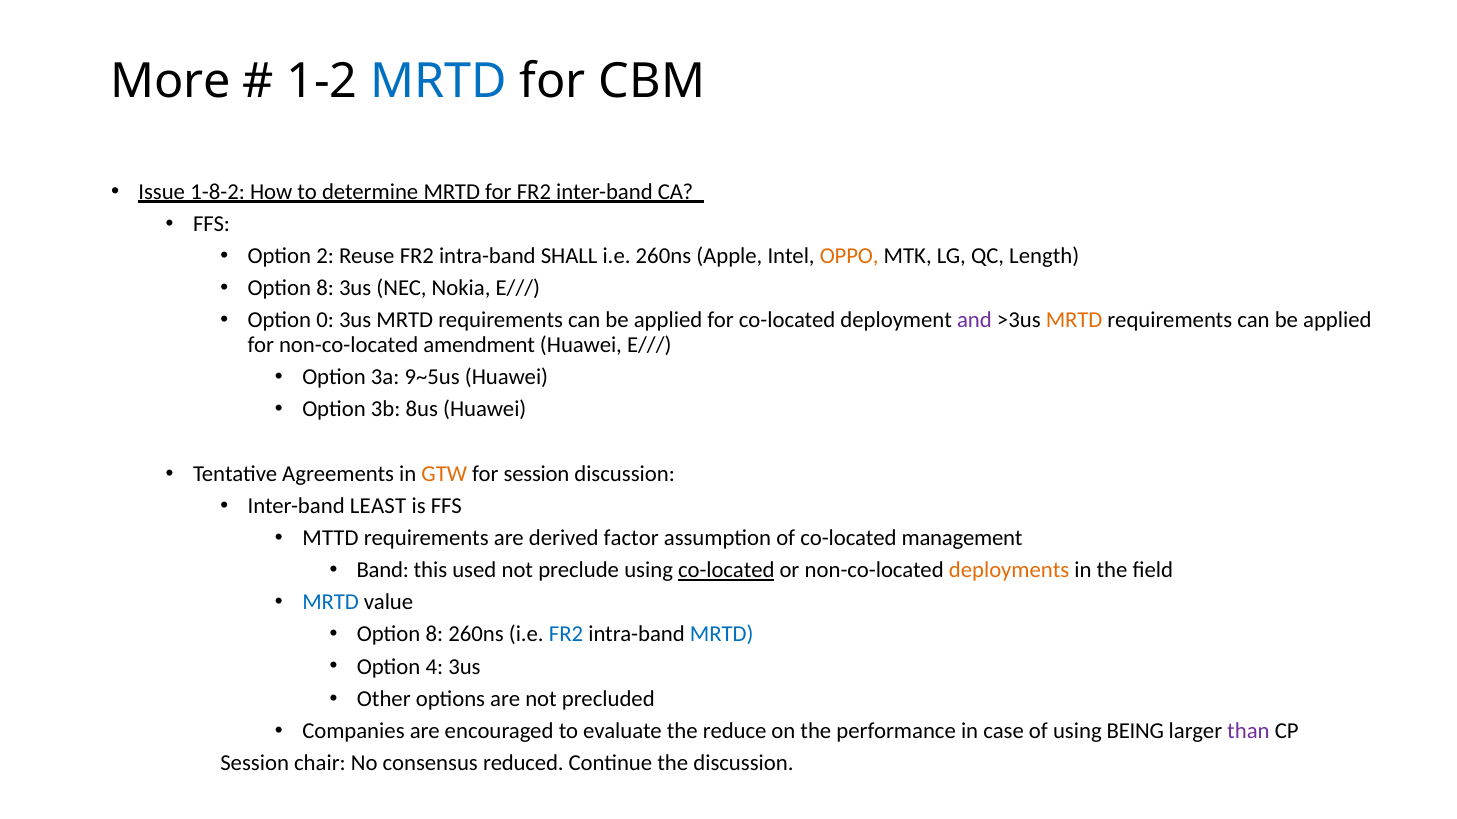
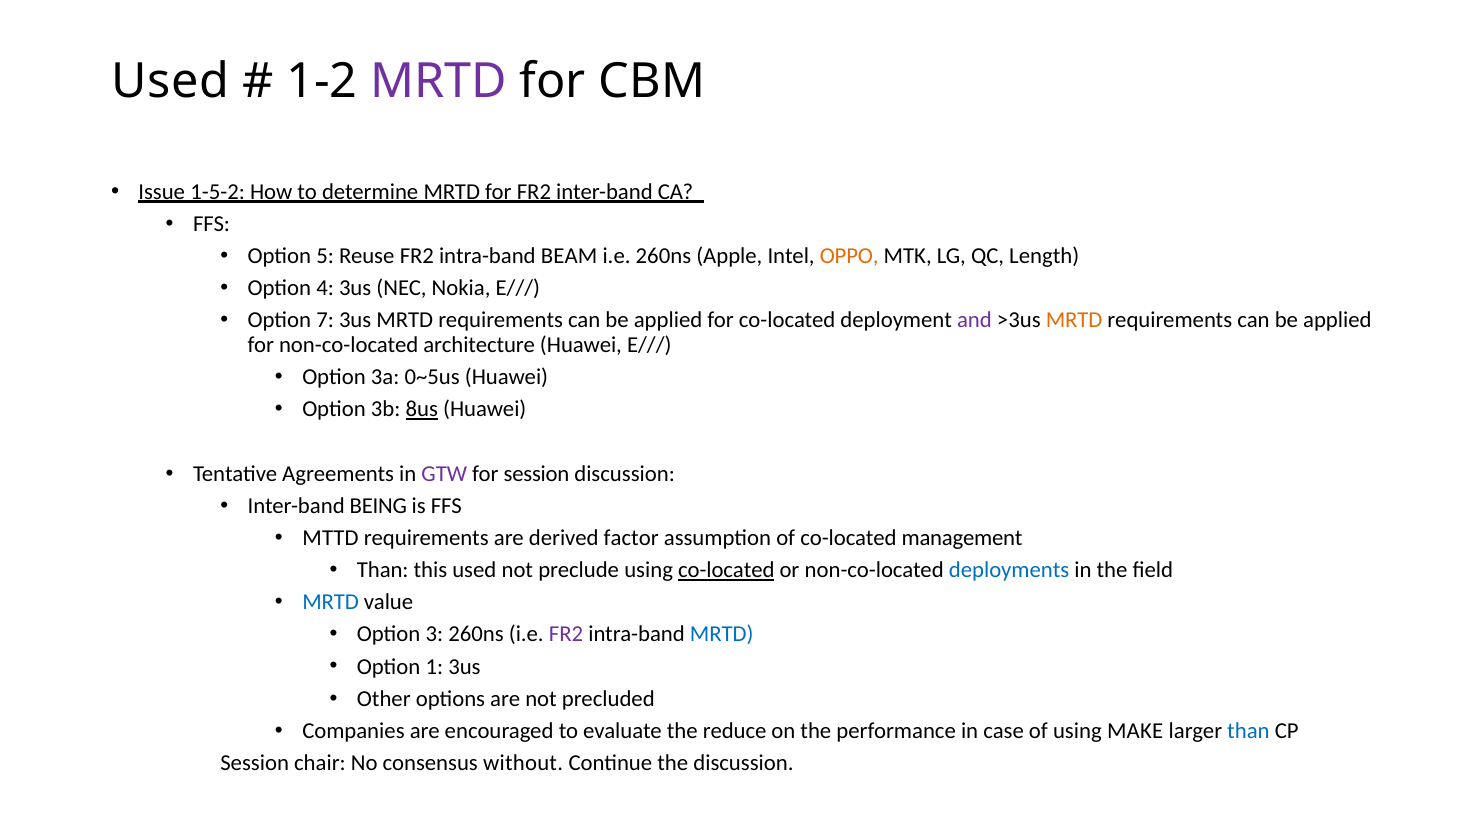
More: More -> Used (170, 81)
MRTD colour: blue -> purple (439, 81)
1-8-2: 1-8-2 -> 1-5-2 (218, 192)
2: 2 -> 5 (325, 256)
SHALL: SHALL -> BEAM (569, 256)
8: 8 -> 4 (325, 288)
0: 0 -> 7 (325, 321)
amendment: amendment -> architecture (479, 345)
9~5us: 9~5us -> 0~5us (432, 377)
8us underline: none -> present (422, 410)
GTW colour: orange -> purple (444, 474)
LEAST: LEAST -> BEING (378, 506)
Band: Band -> Than (383, 570)
deployments colour: orange -> blue (1009, 570)
8: 8 -> 3 (434, 635)
FR2 colour: blue -> purple (566, 635)
4: 4 -> 1 (434, 667)
BEING: BEING -> MAKE (1135, 731)
than colour: purple -> blue (1248, 731)
reduced: reduced -> without (523, 764)
